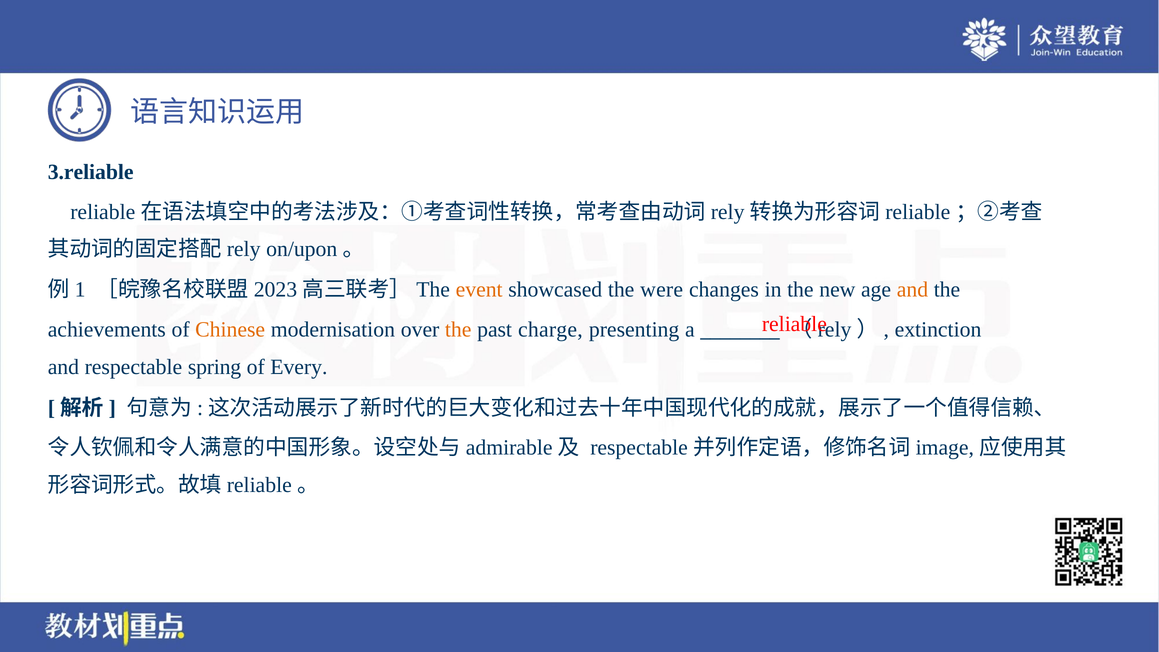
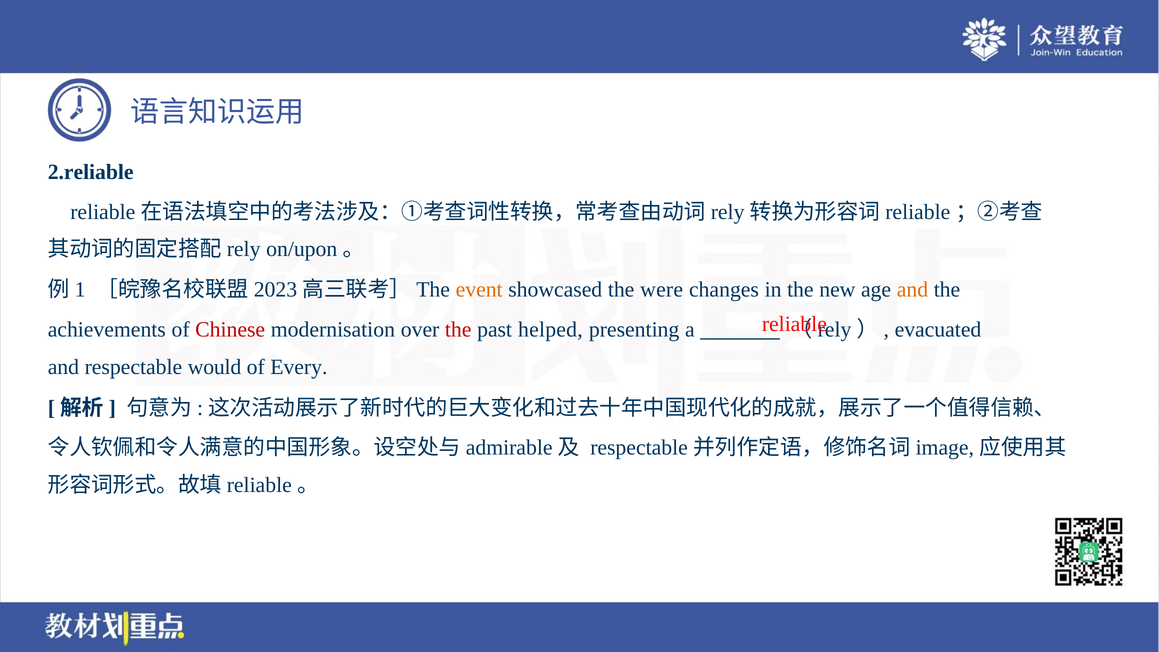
3.reliable: 3.reliable -> 2.reliable (91, 172)
Chinese colour: orange -> red (230, 329)
the colour: orange -> red (458, 329)
charge: charge -> helped (550, 329)
extinction: extinction -> evacuated (938, 329)
spring: spring -> would (215, 367)
